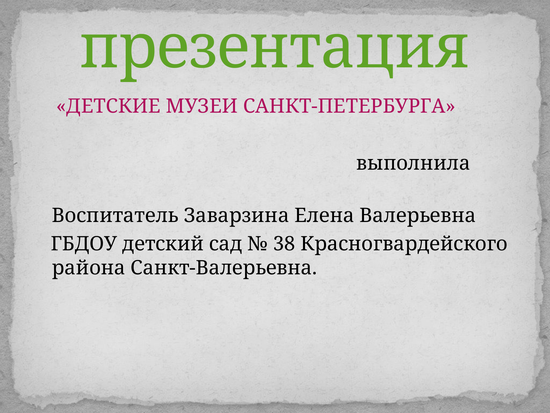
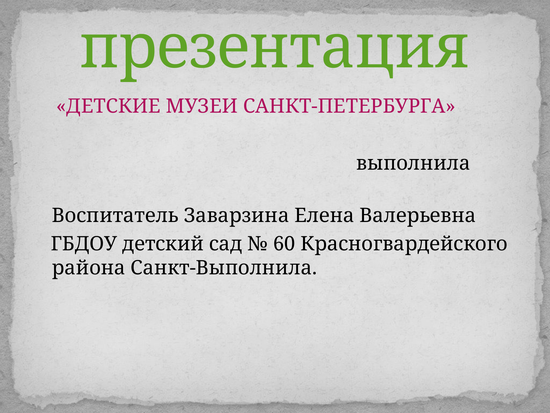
38: 38 -> 60 (284, 244)
Санкт-Валерьевна: Санкт-Валерьевна -> Санкт-Выполнила (224, 268)
